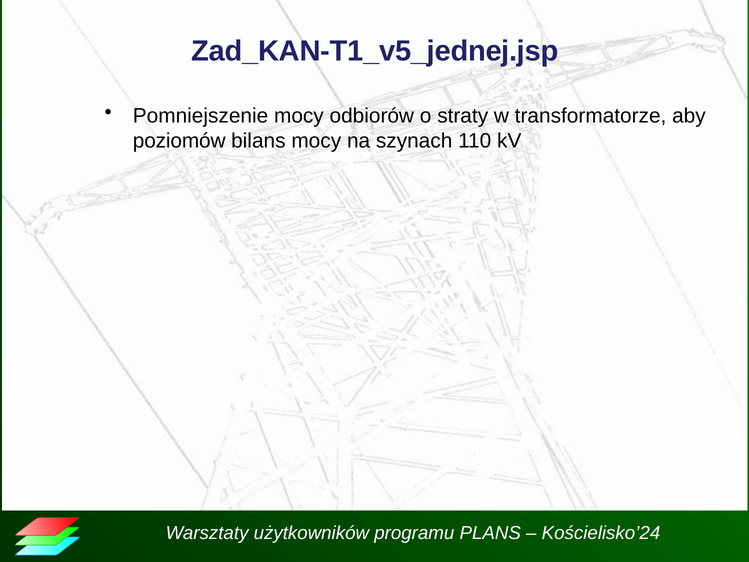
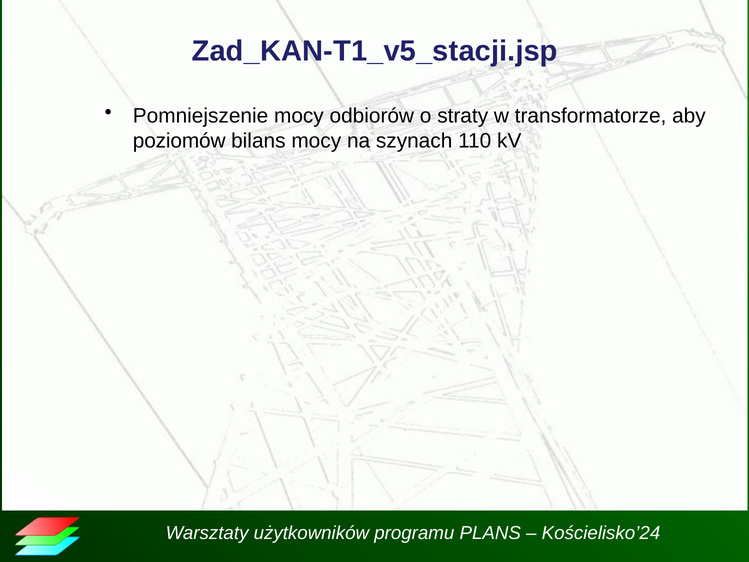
Zad_KAN-T1_v5_jednej.jsp: Zad_KAN-T1_v5_jednej.jsp -> Zad_KAN-T1_v5_stacji.jsp (375, 51)
